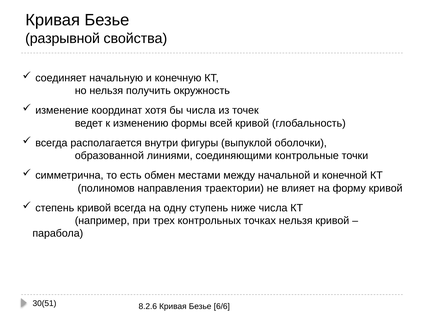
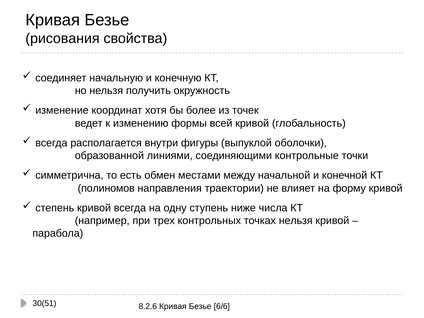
разрывной: разрывной -> рисования (62, 38)
бы числа: числа -> более (201, 110)
